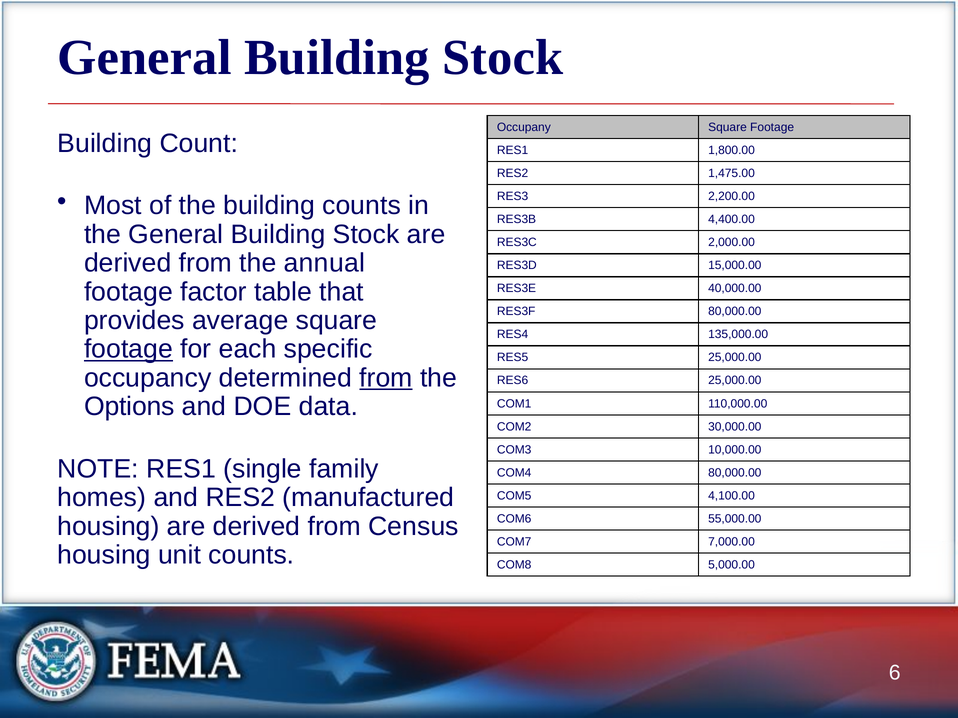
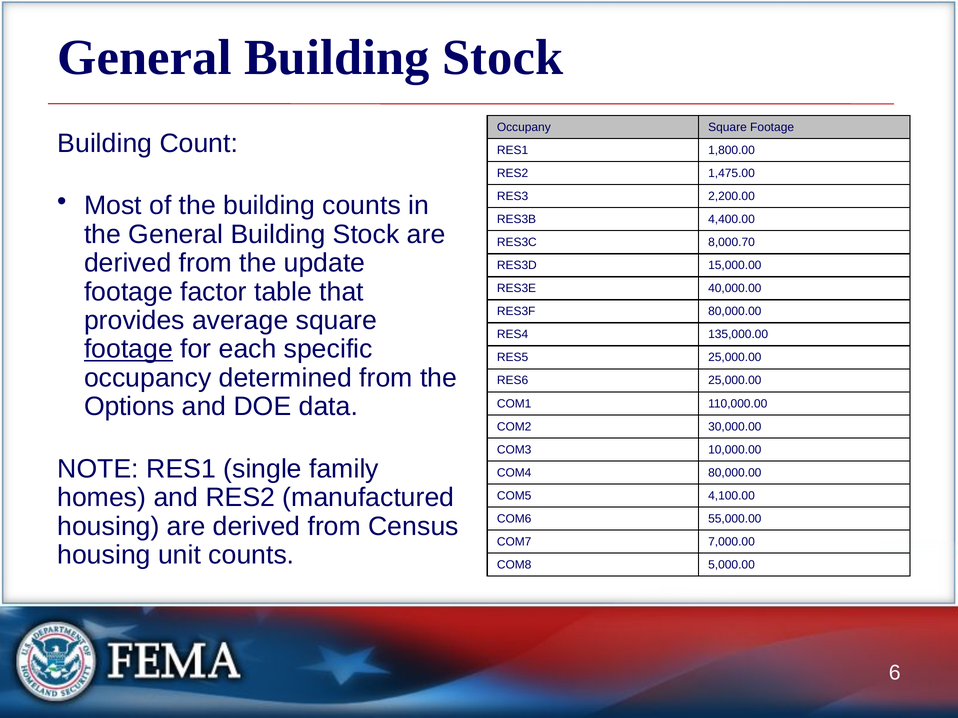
2,000.00: 2,000.00 -> 8,000.70 (732, 243)
annual: annual -> update (325, 263)
from underline: present -> none (386, 378)
